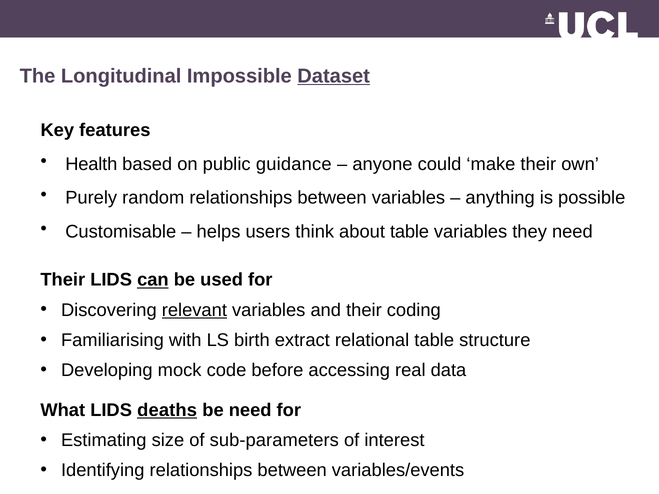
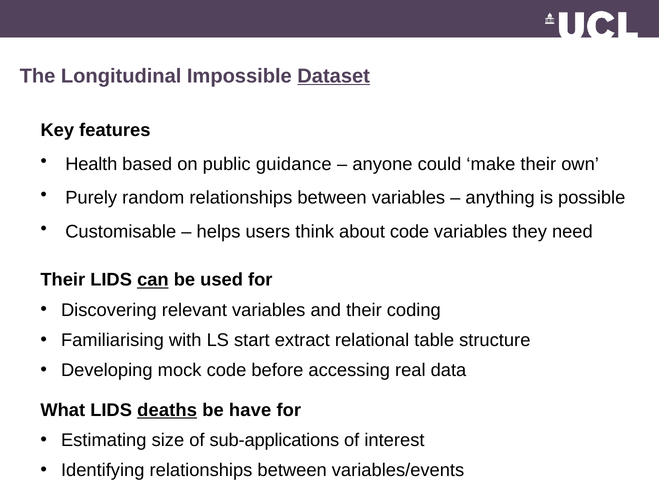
about table: table -> code (410, 232)
relevant underline: present -> none (194, 310)
birth: birth -> start (252, 340)
be need: need -> have (250, 410)
sub-parameters: sub-parameters -> sub-applications (274, 440)
